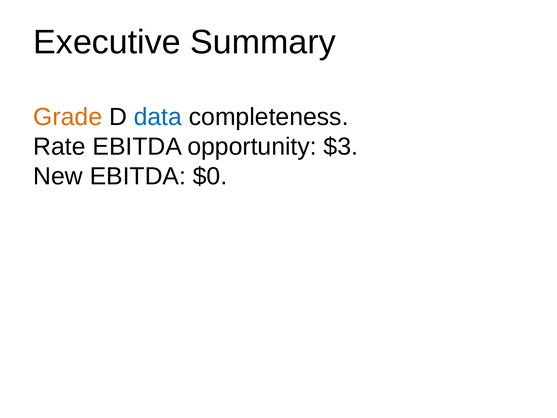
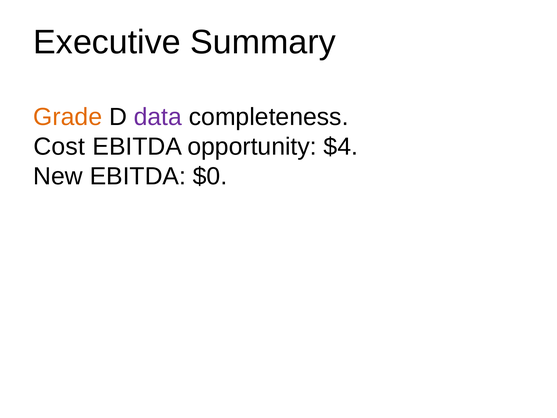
data colour: blue -> purple (158, 117)
Rate: Rate -> Cost (59, 147)
$3: $3 -> $4 (341, 147)
